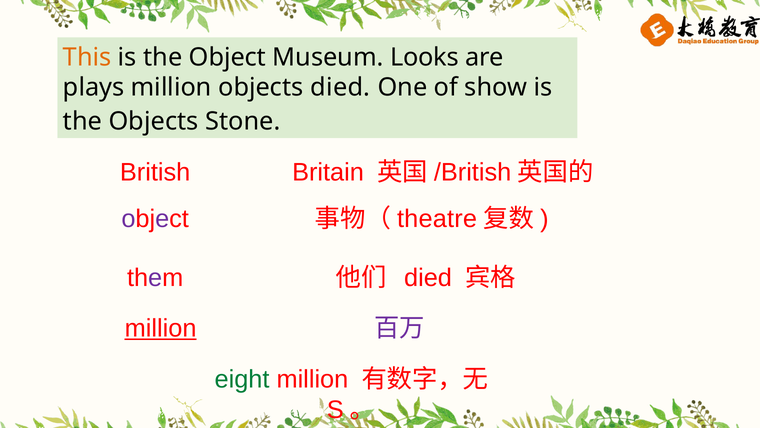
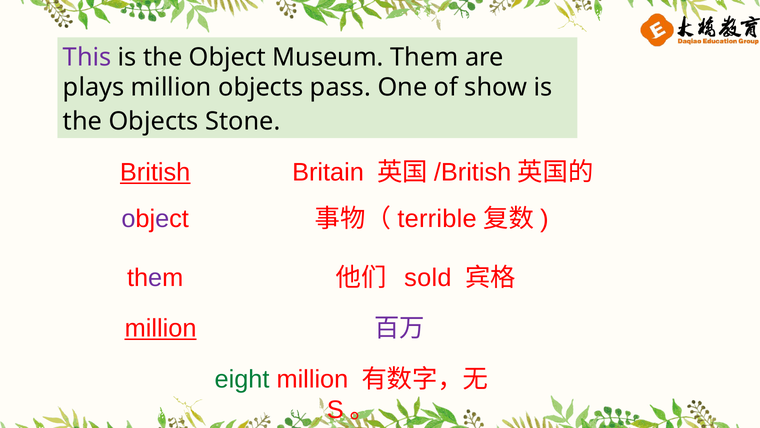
This colour: orange -> purple (87, 57)
Museum Looks: Looks -> Them (424, 57)
objects died: died -> pass (340, 87)
British underline: none -> present (155, 172)
theatre: theatre -> terrible (437, 219)
died: died -> sold (428, 278)
